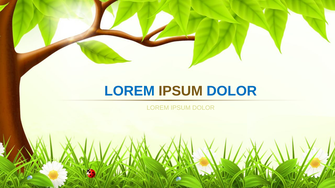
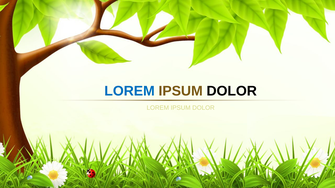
DOLOR colour: blue -> black (232, 91)
